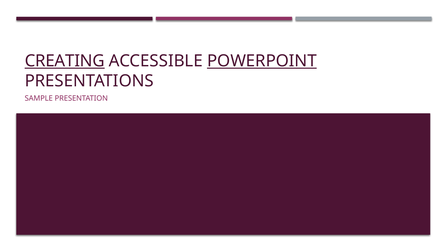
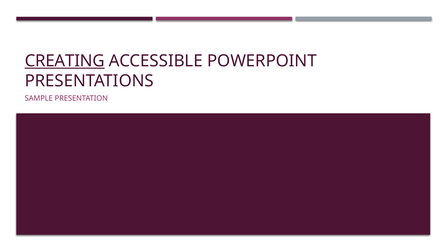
POWERPOINT underline: present -> none (262, 61)
